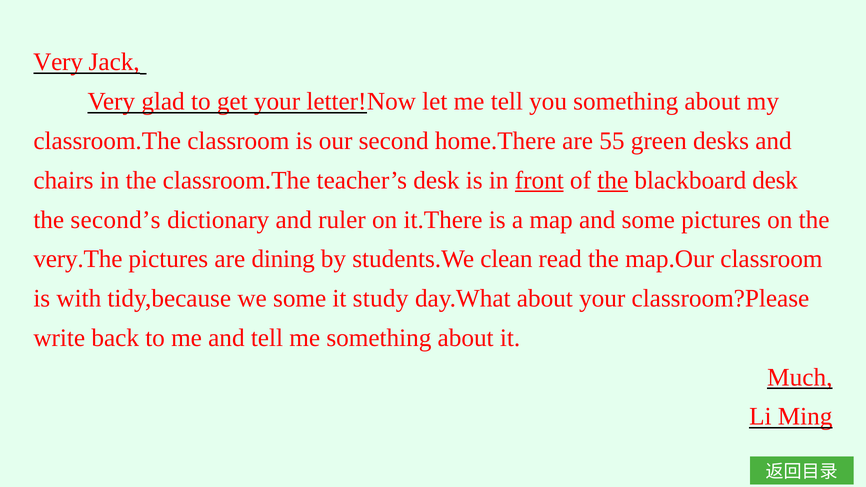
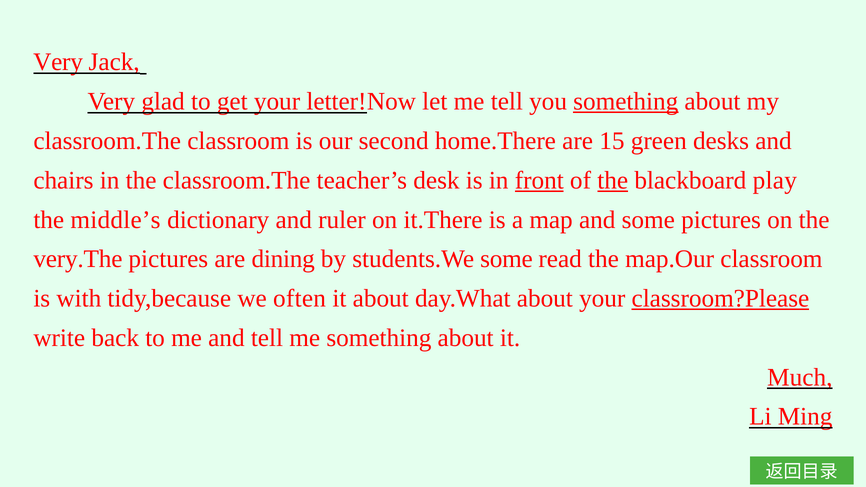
something underline: none -> present (626, 102)
55: 55 -> 15 (612, 141)
blackboard desk: desk -> play (775, 180)
second’s: second’s -> middle’s (116, 220)
students.We clean: clean -> some (506, 259)
we some: some -> often (300, 299)
it study: study -> about (381, 299)
classroom?Please underline: none -> present (720, 299)
